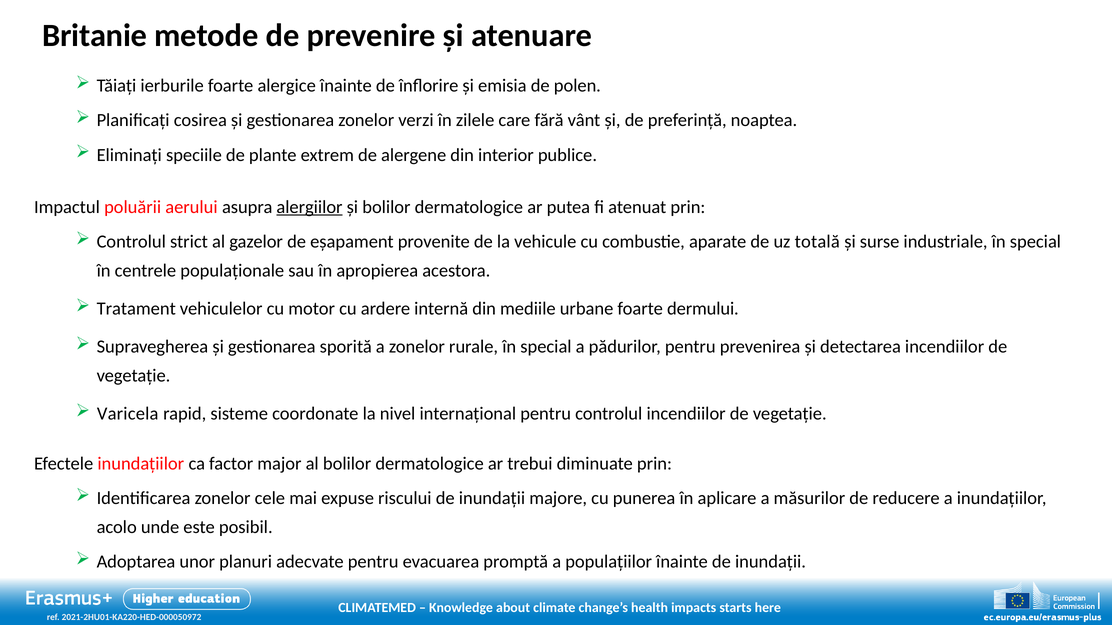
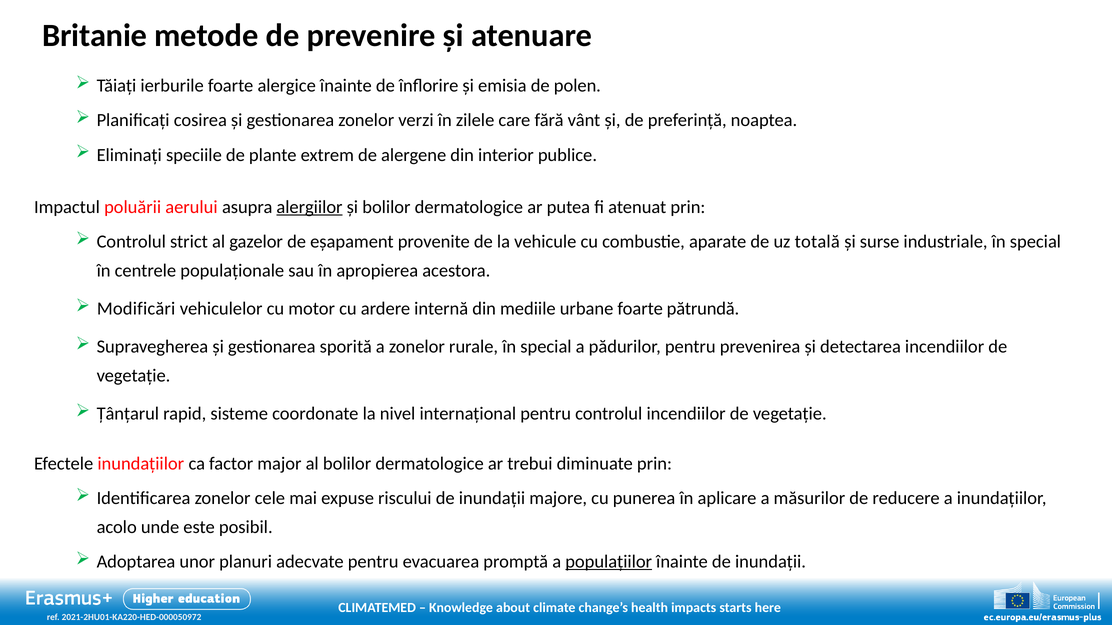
Tratament: Tratament -> Modificări (136, 309)
dermului: dermului -> pătrundă (703, 309)
Varicela: Varicela -> Țânțarul (128, 414)
populațiilor underline: none -> present (609, 562)
